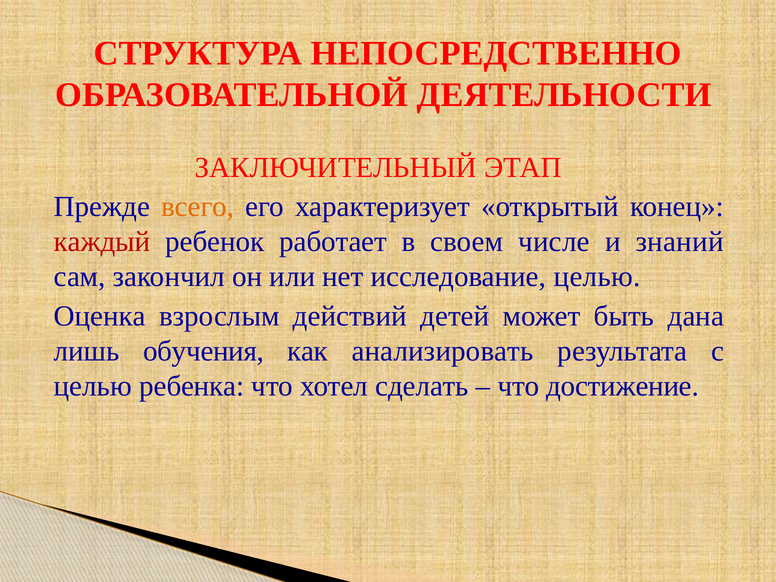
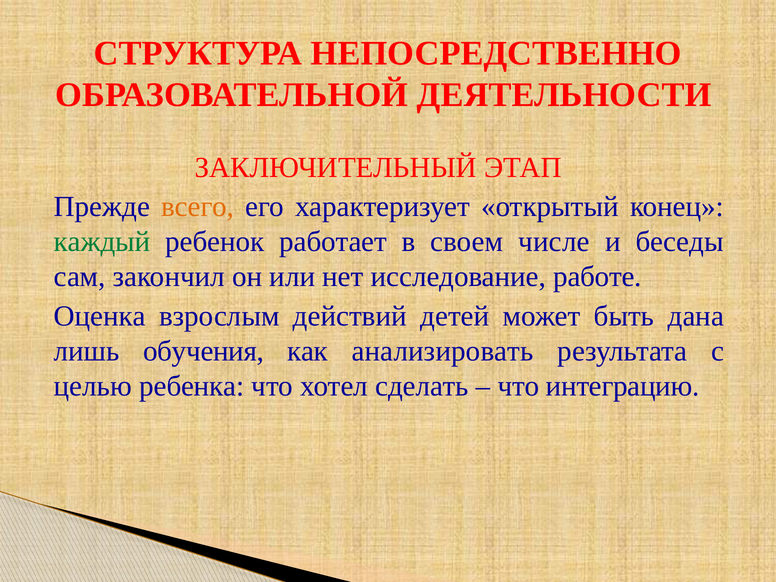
каждый colour: red -> green (102, 242)
знаний: знаний -> беседы (680, 242)
исследование целью: целью -> работе (597, 277)
достижение: достижение -> интеграцию (623, 386)
